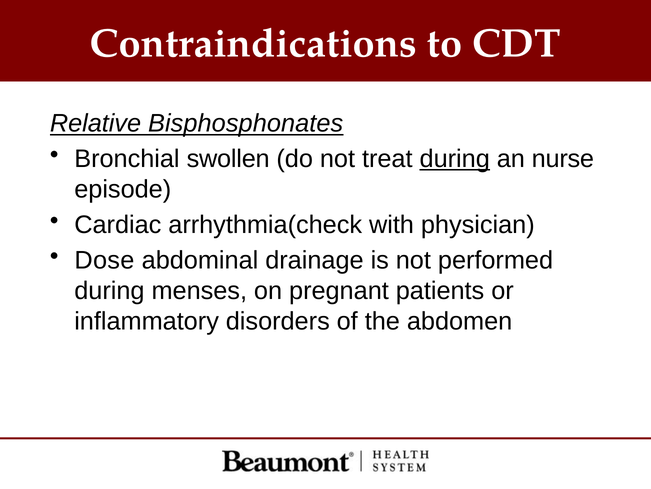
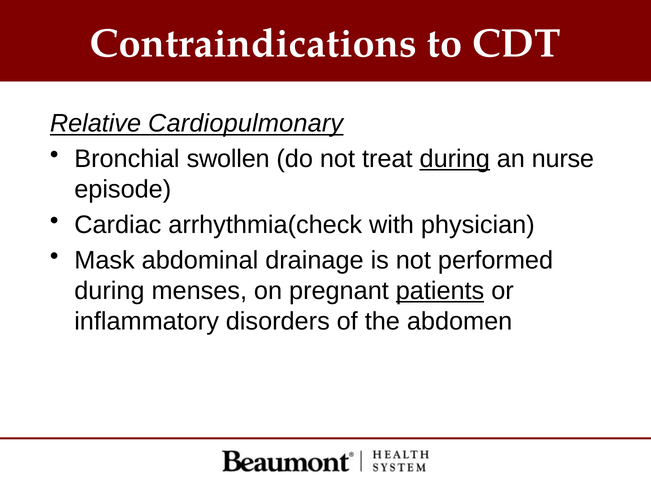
Bisphosphonates: Bisphosphonates -> Cardiopulmonary (246, 123)
Dose: Dose -> Mask (105, 260)
patients underline: none -> present (440, 291)
